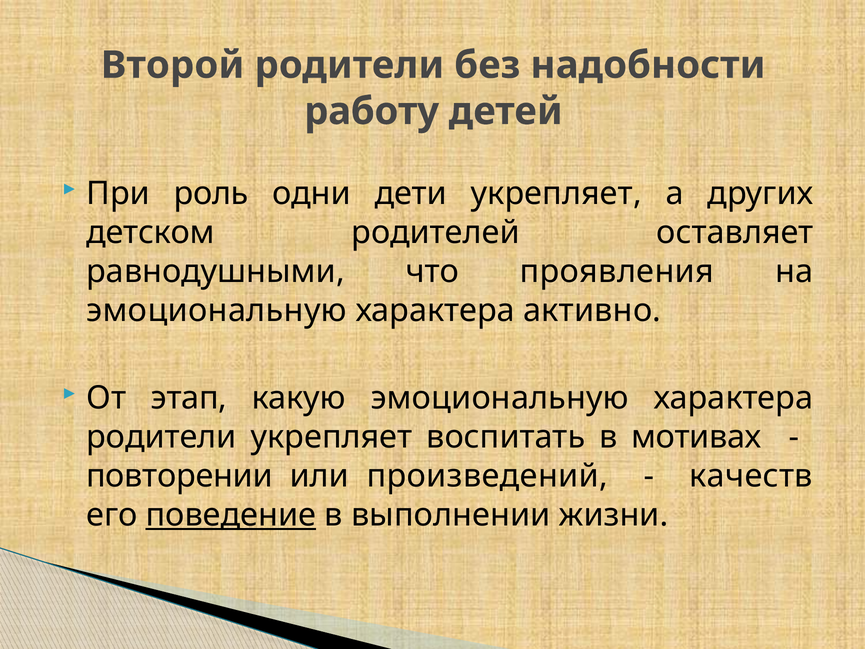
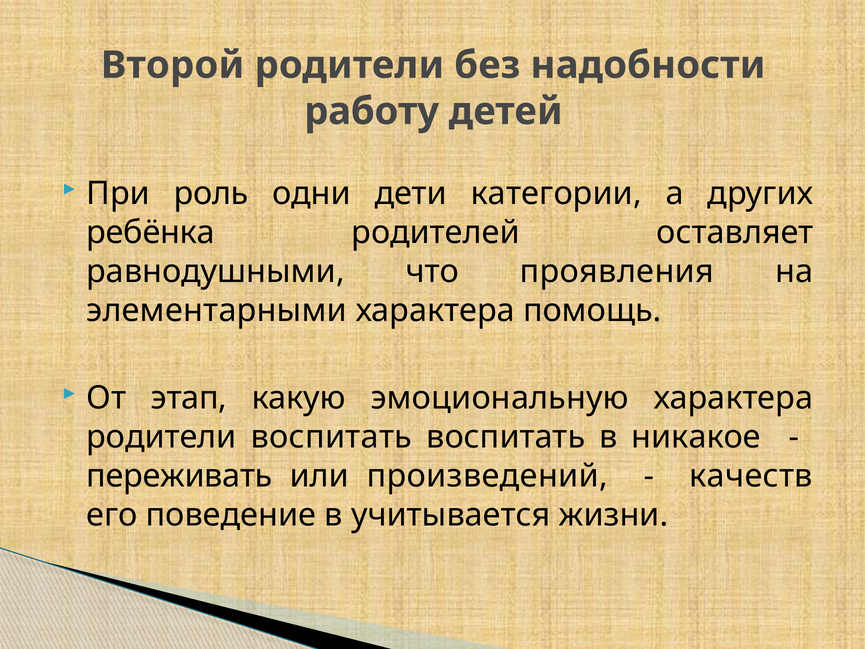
дети укрепляет: укрепляет -> категории (556, 194)
детском: детском -> ребёнка (151, 233)
эмоциональную: эмоциональную -> элементарными (217, 311)
активно: активно -> помощь (592, 311)
родители укрепляет: укрепляет -> воспитать (331, 437)
мотивах: мотивах -> никакое (696, 437)
повторении: повторении -> переживать (179, 476)
поведение underline: present -> none (231, 515)
выполнении: выполнении -> учитывается (451, 515)
